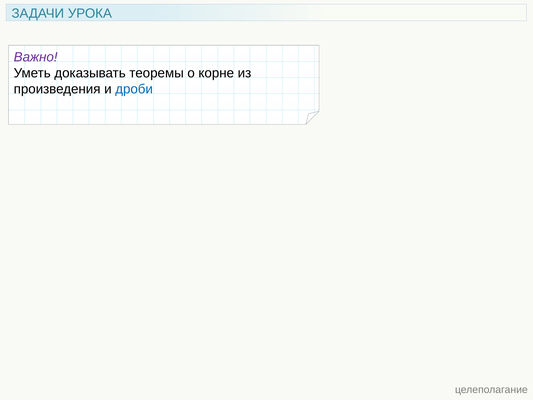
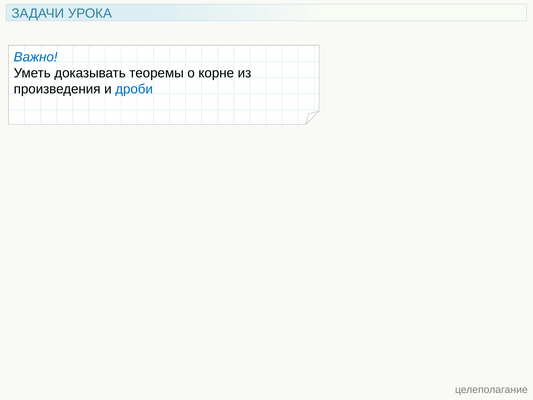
Важно colour: purple -> blue (36, 57)
